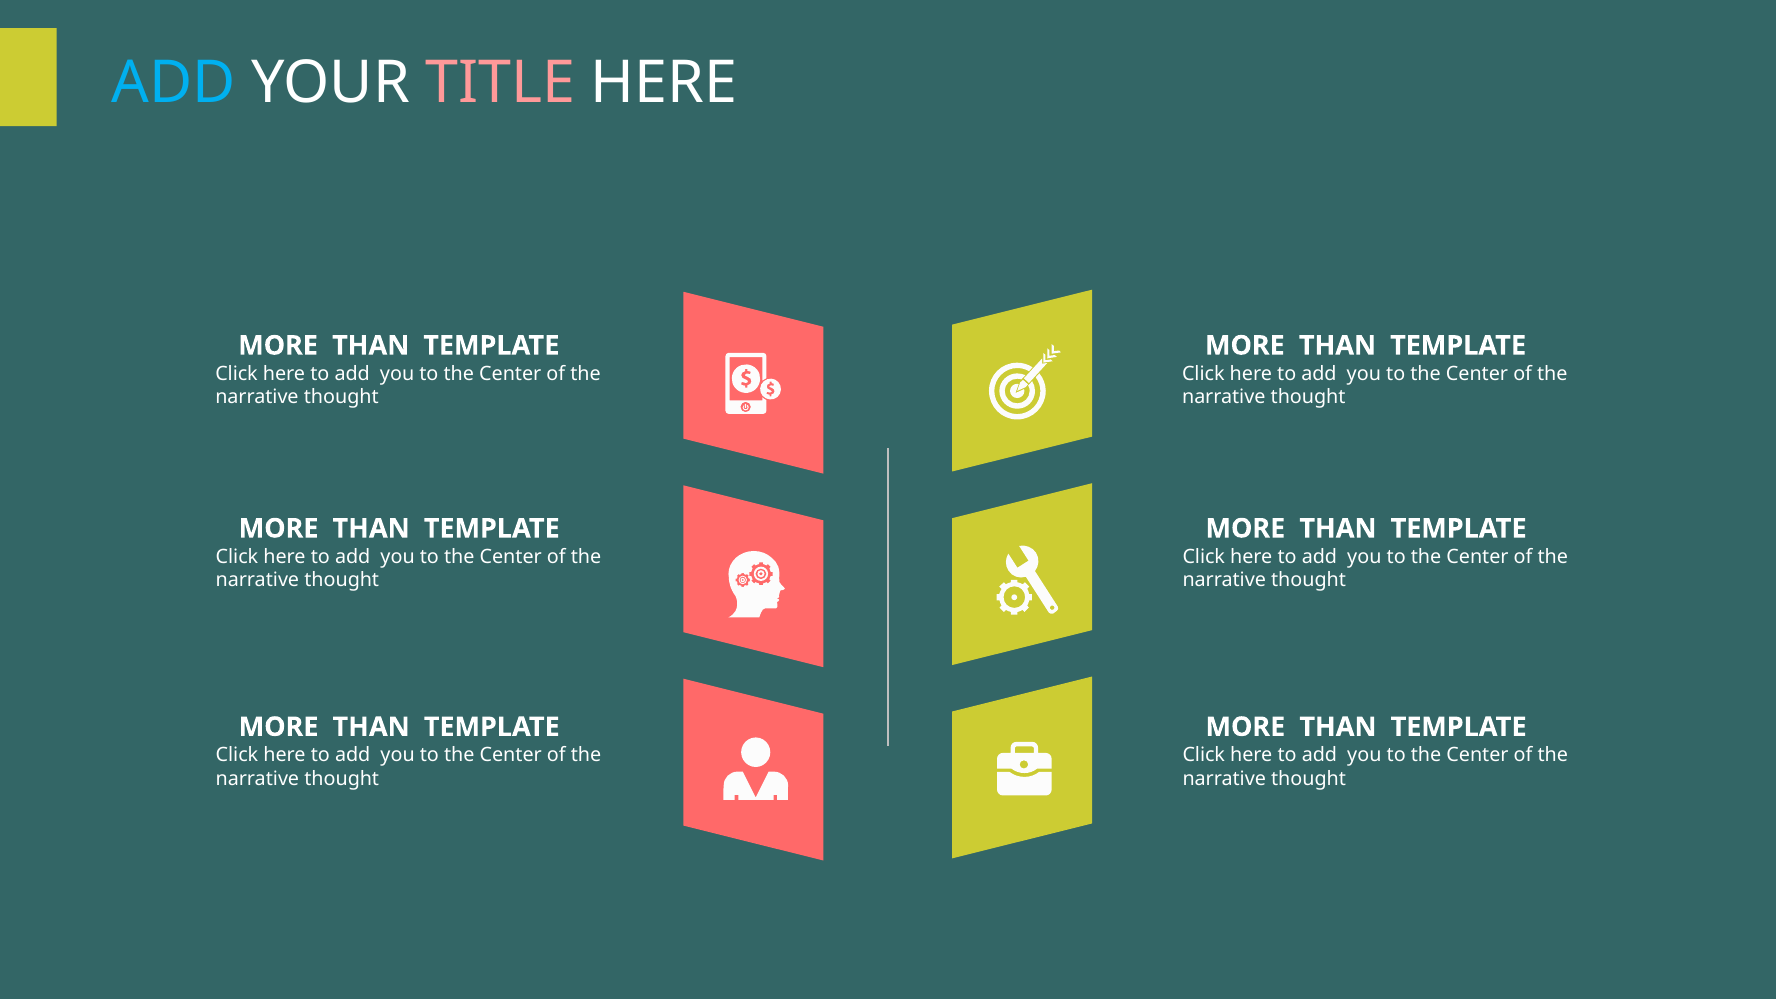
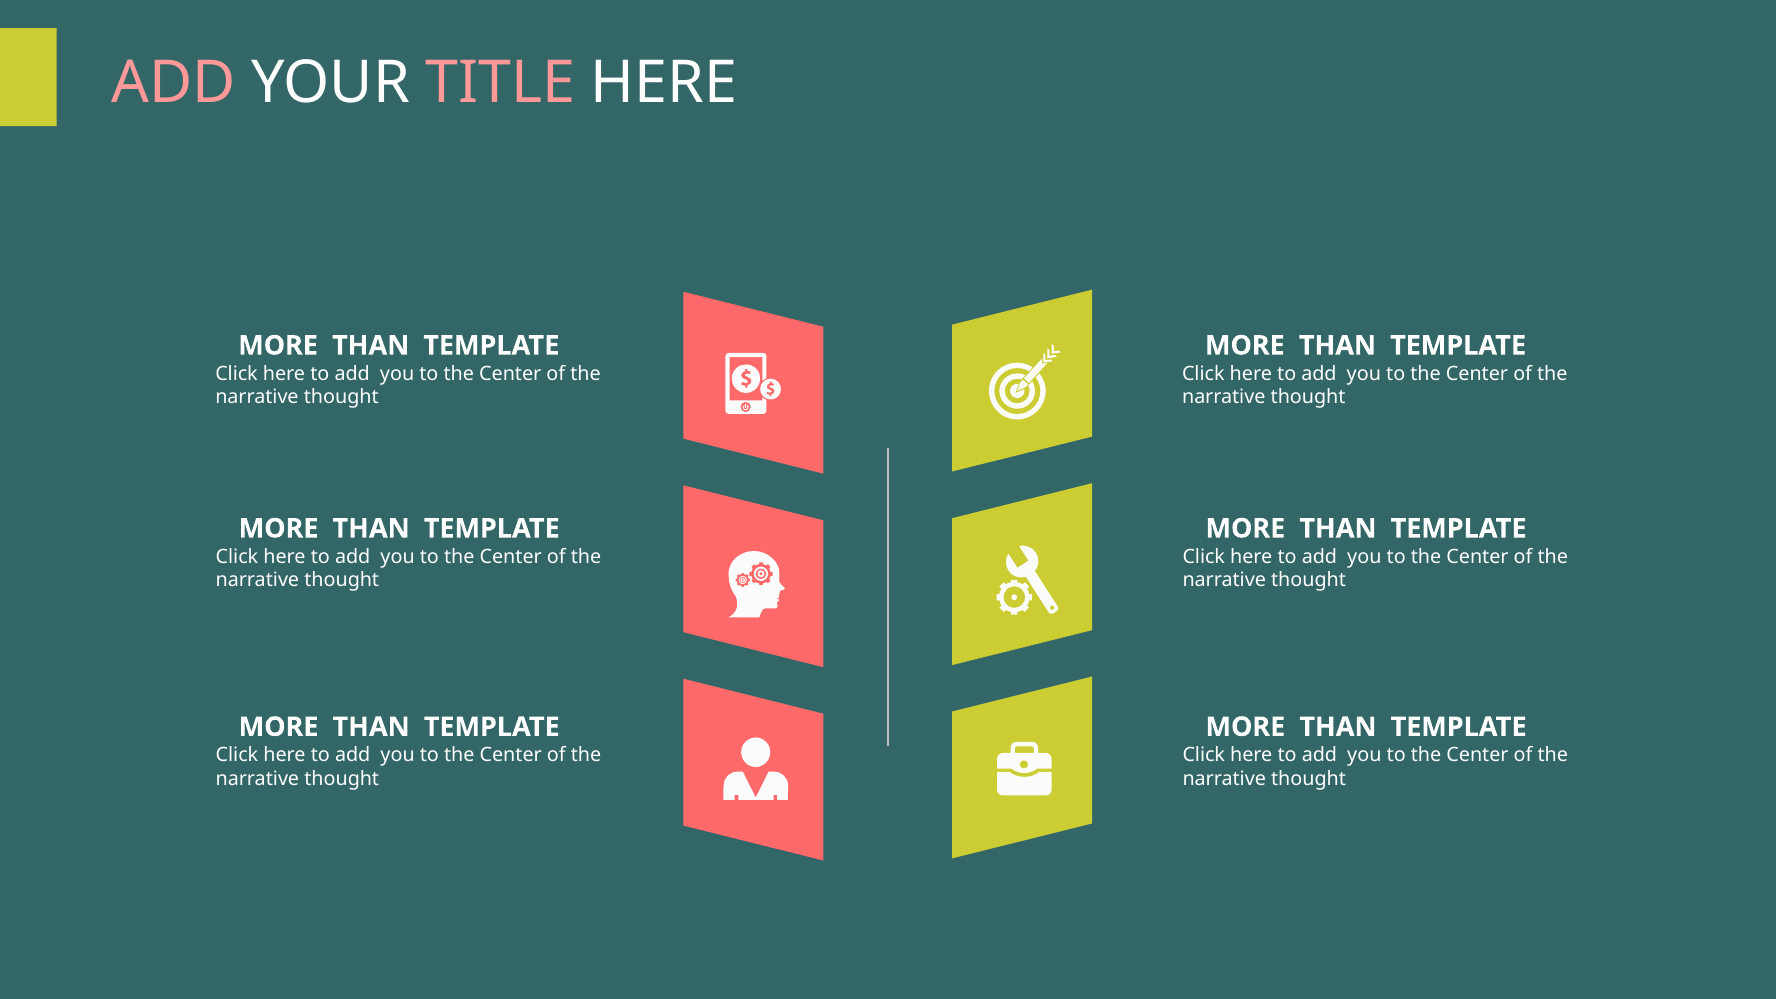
ADD colour: light blue -> pink (174, 83)
